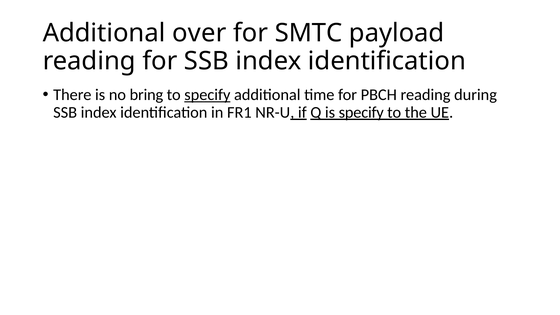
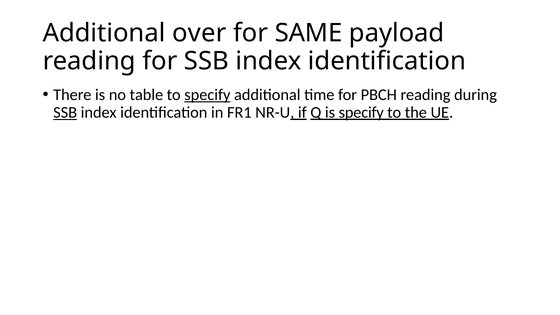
SMTC: SMTC -> SAME (309, 33)
bring: bring -> table (146, 95)
SSB underline: none -> present (65, 112)
